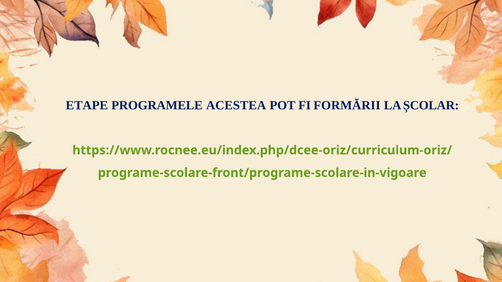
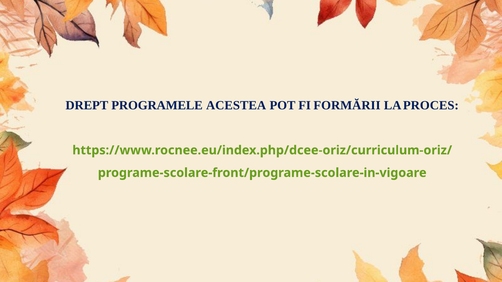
ETAPE: ETAPE -> DREPT (87, 105)
ȘCOLAR: ȘCOLAR -> PROCES (431, 105)
